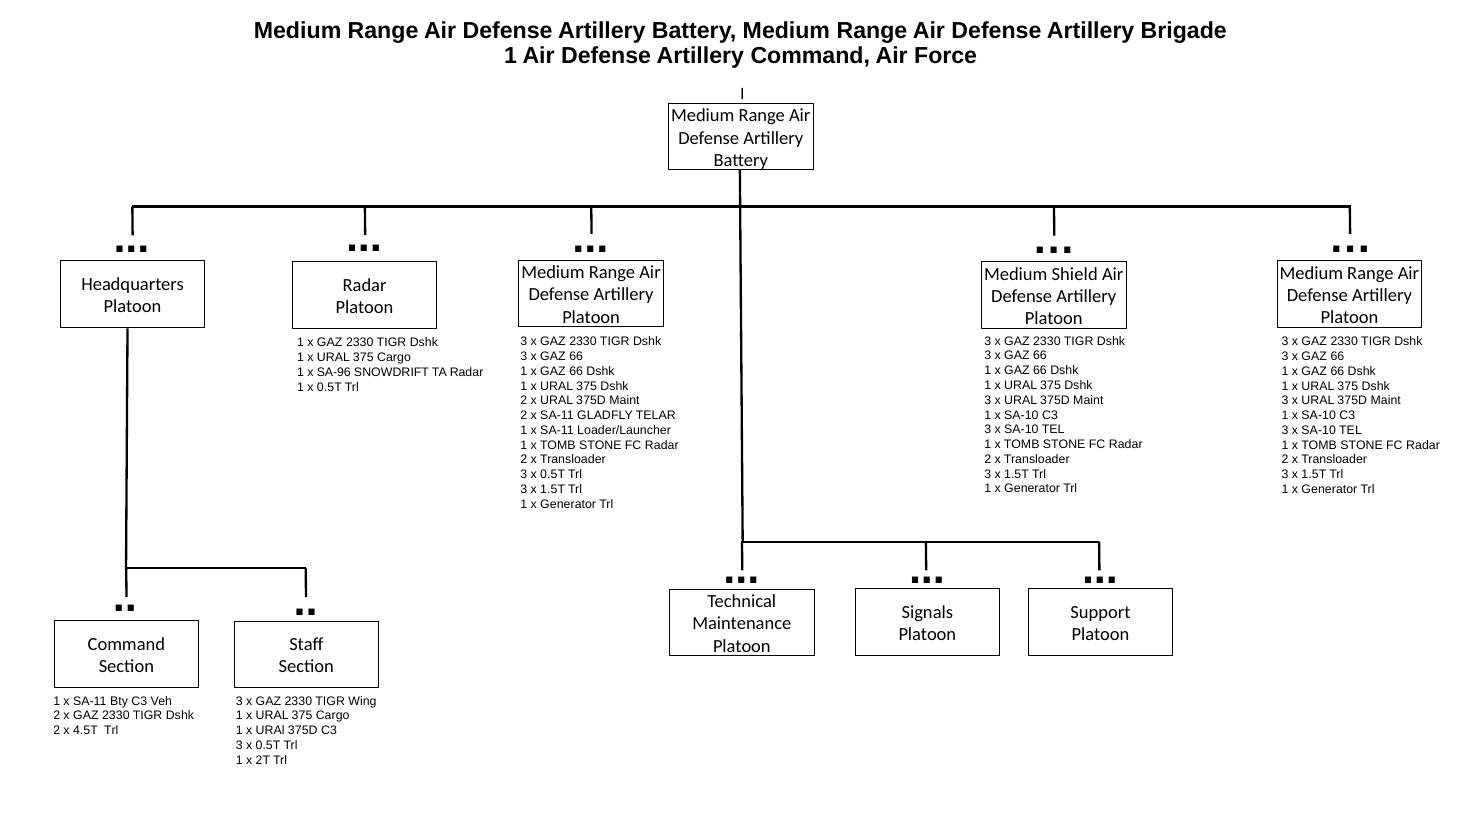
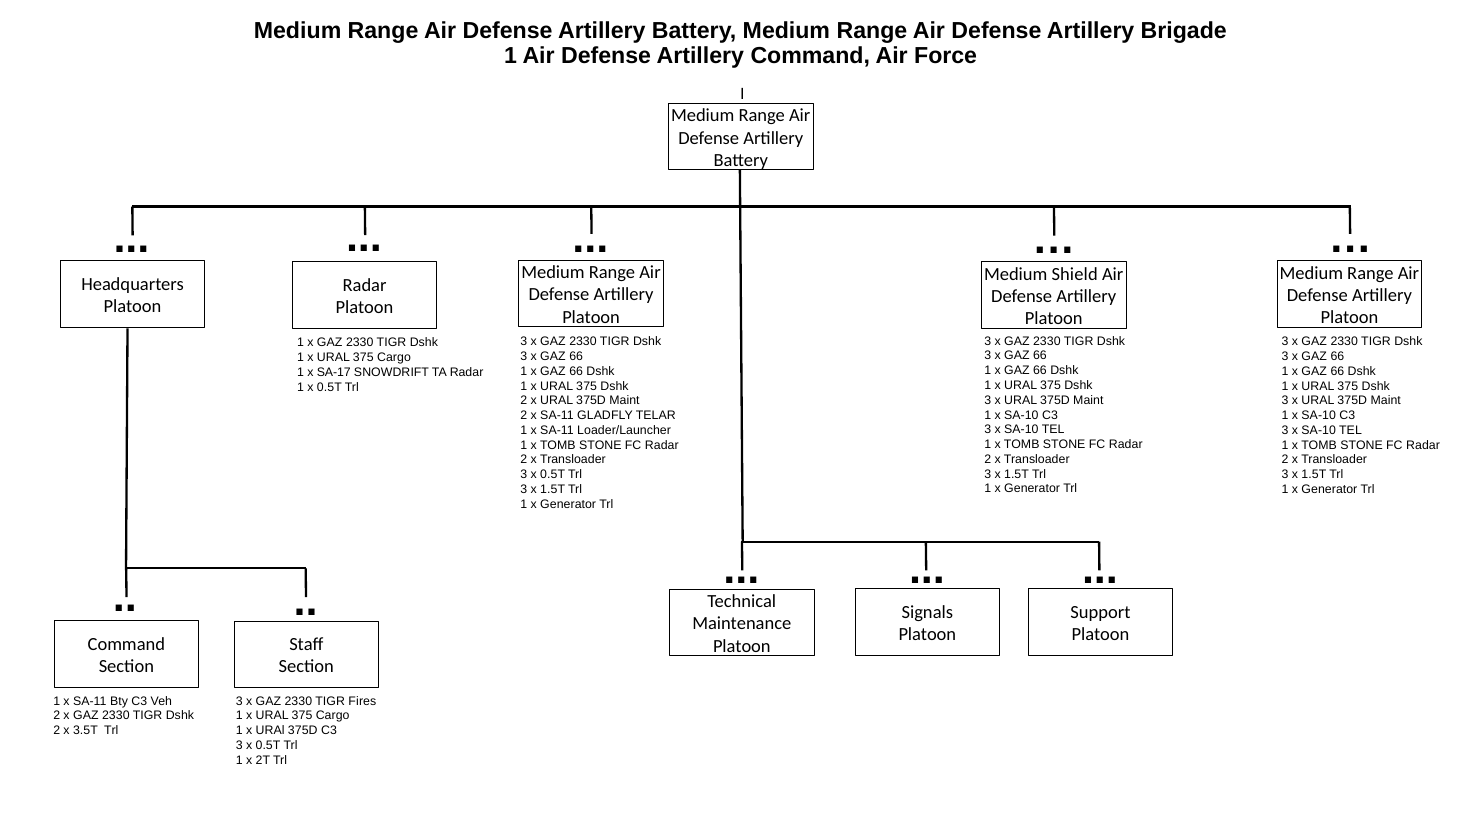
SA-96: SA-96 -> SA-17 (334, 373)
Wing: Wing -> Fires (362, 702)
4.5T: 4.5T -> 3.5T (85, 731)
